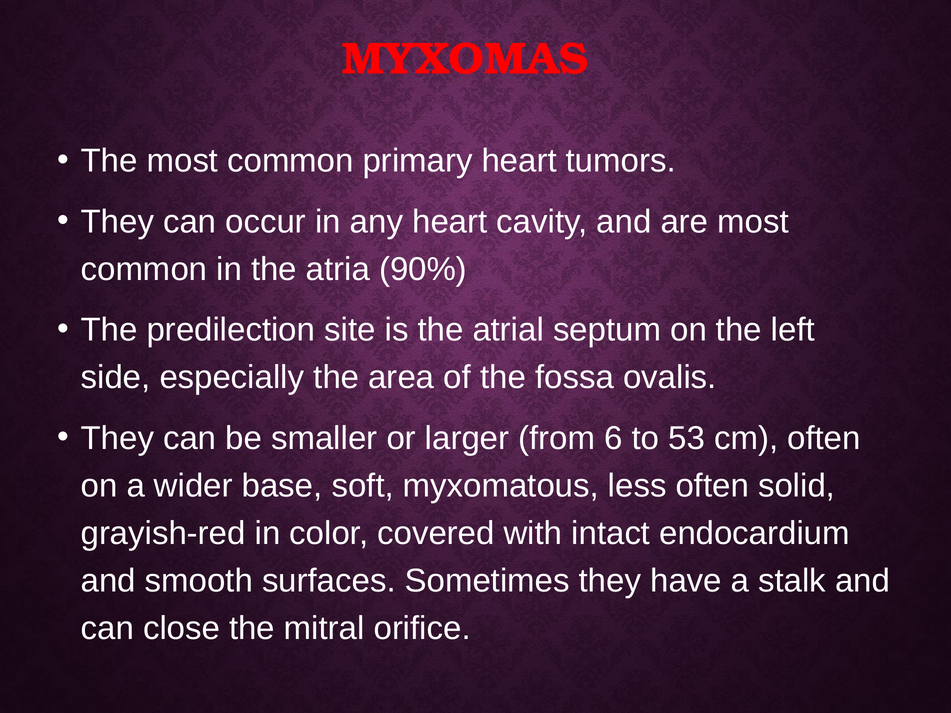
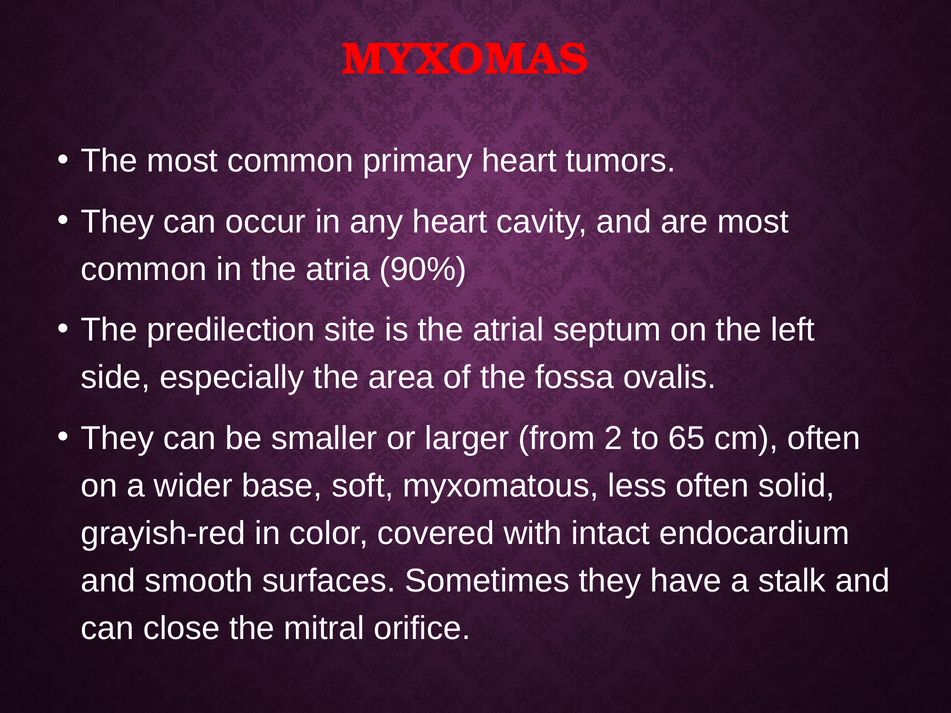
6: 6 -> 2 (613, 438)
53: 53 -> 65 (687, 438)
